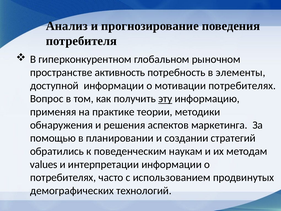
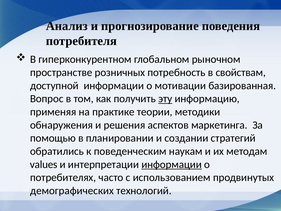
активность: активность -> розничных (120, 72)
элементы: элементы -> свойствам (241, 72)
мотивации потребителях: потребителях -> базированная (242, 85)
информации underline: none -> present (172, 164)
